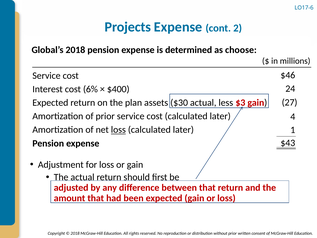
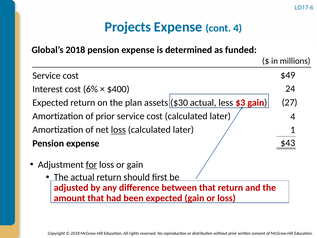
cont 2: 2 -> 4 (238, 28)
choose: choose -> funded (241, 50)
$46: $46 -> $49 (288, 75)
for underline: none -> present (91, 164)
